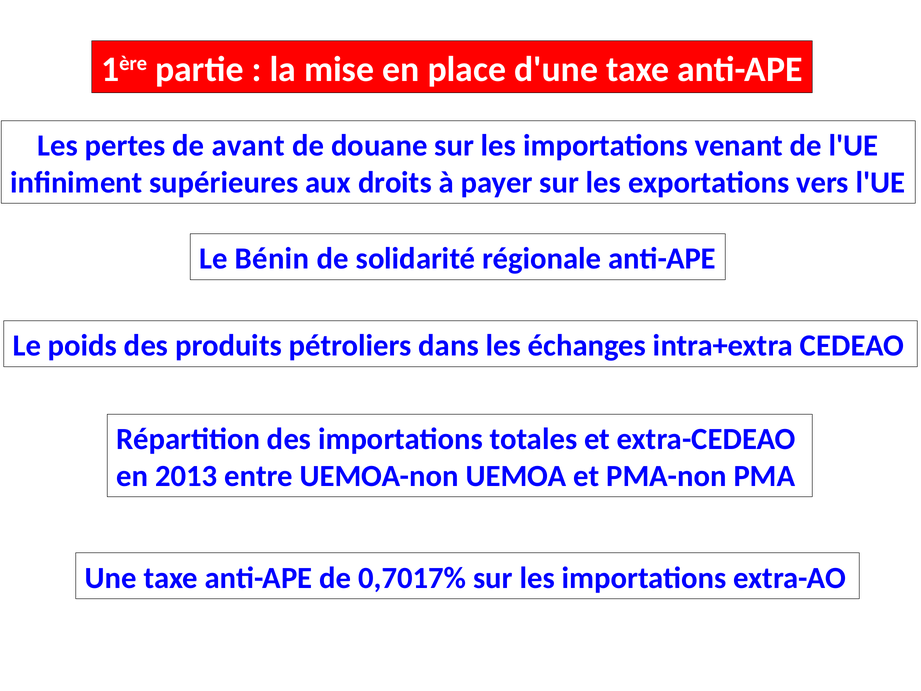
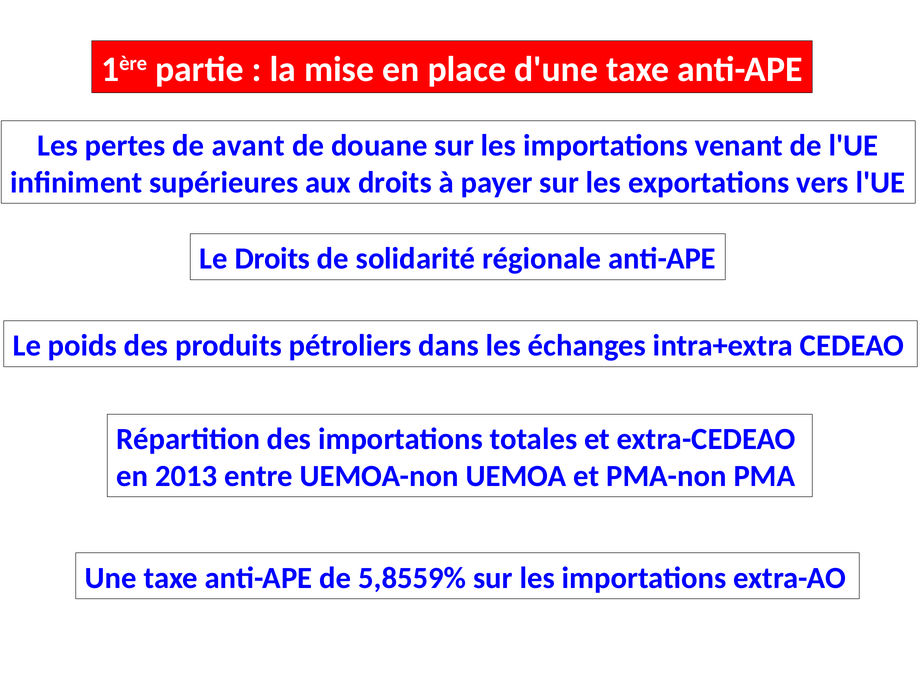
Le Bénin: Bénin -> Droits (272, 259)
0,7017%: 0,7017% -> 5,8559% (412, 578)
